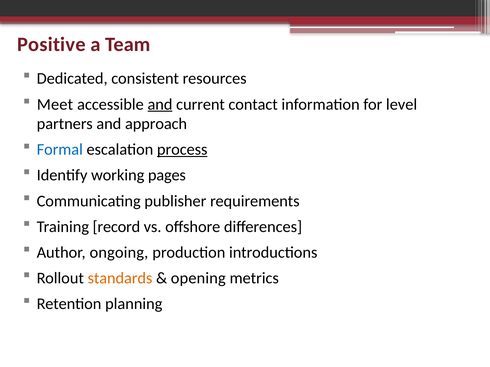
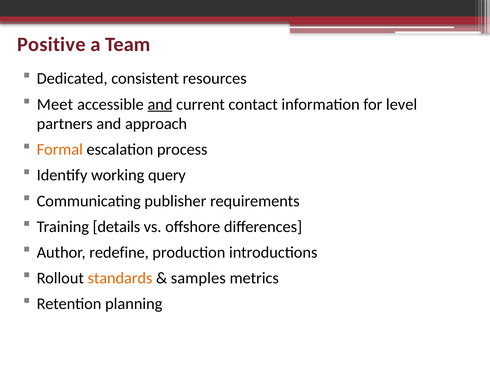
Formal colour: blue -> orange (60, 150)
process underline: present -> none (182, 150)
pages: pages -> query (167, 176)
record: record -> details (116, 227)
ongoing: ongoing -> redefine (119, 253)
opening: opening -> samples (198, 278)
